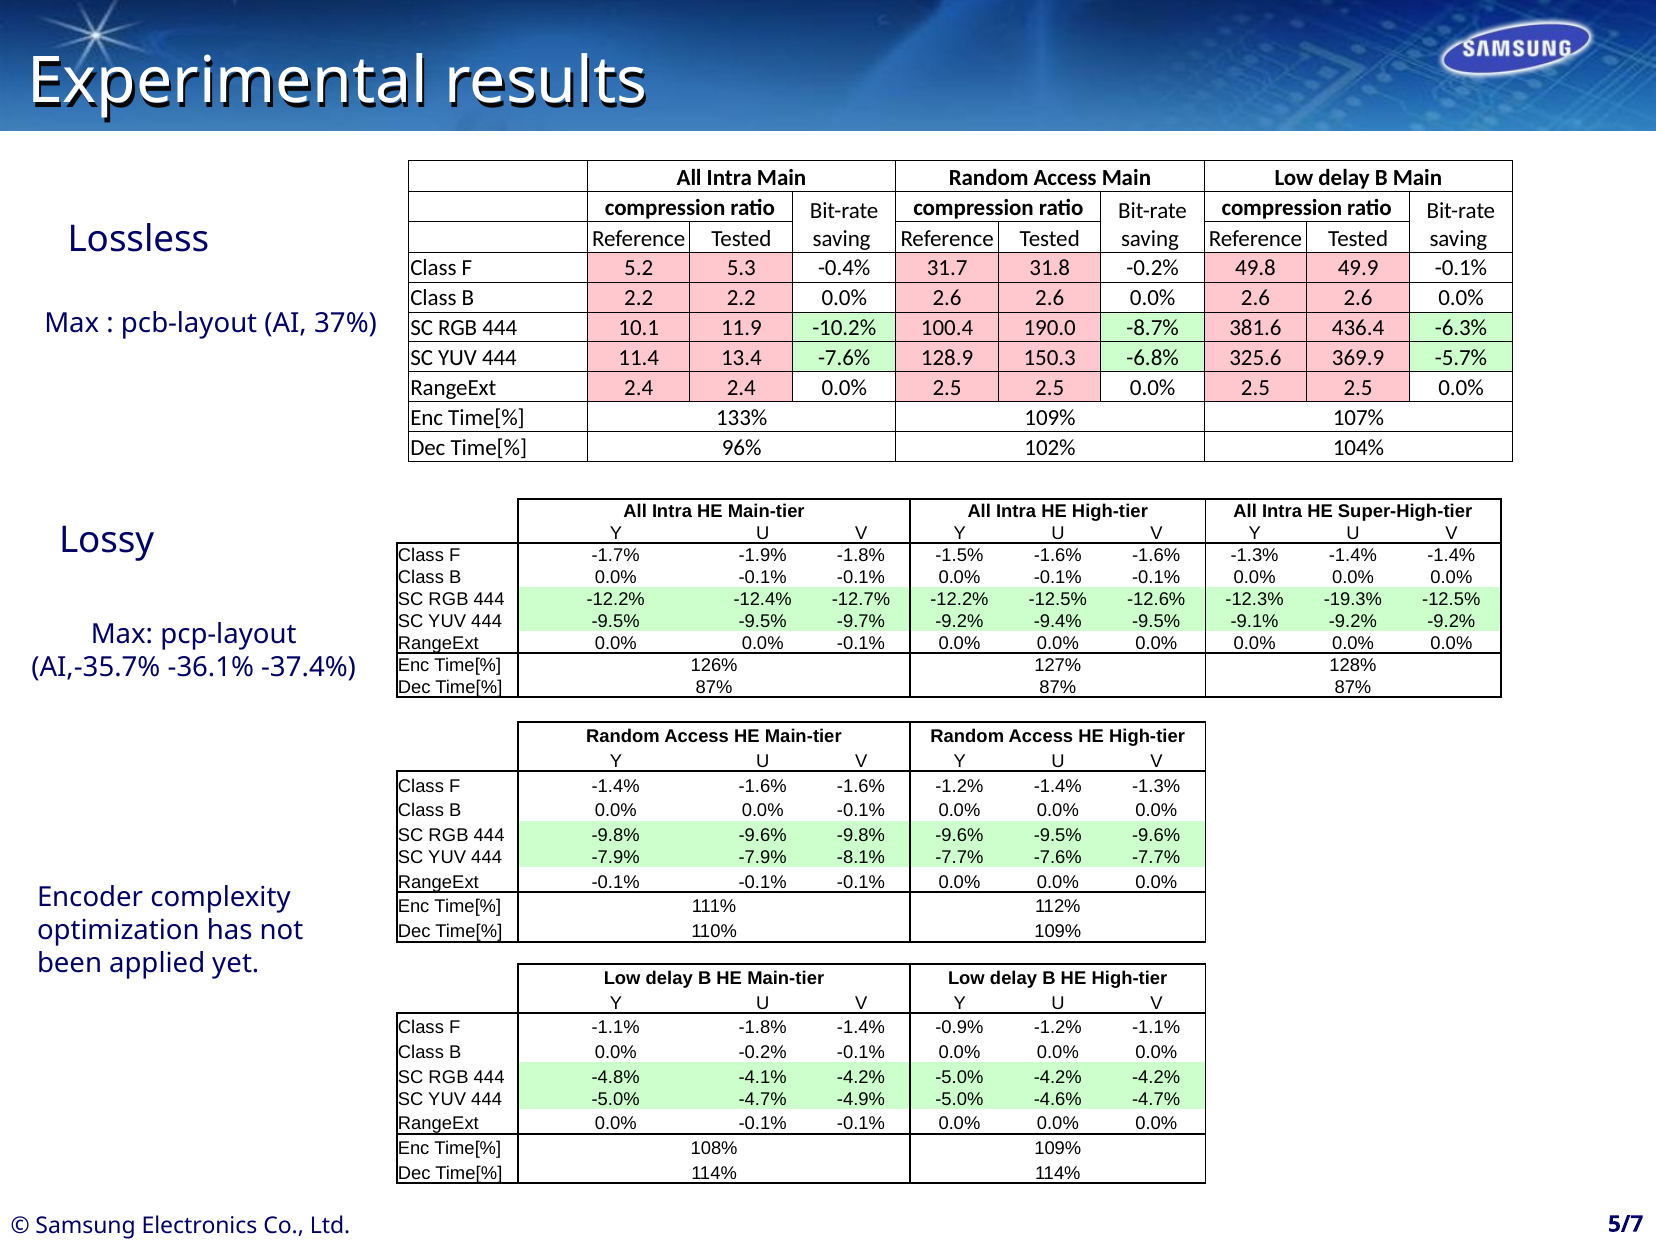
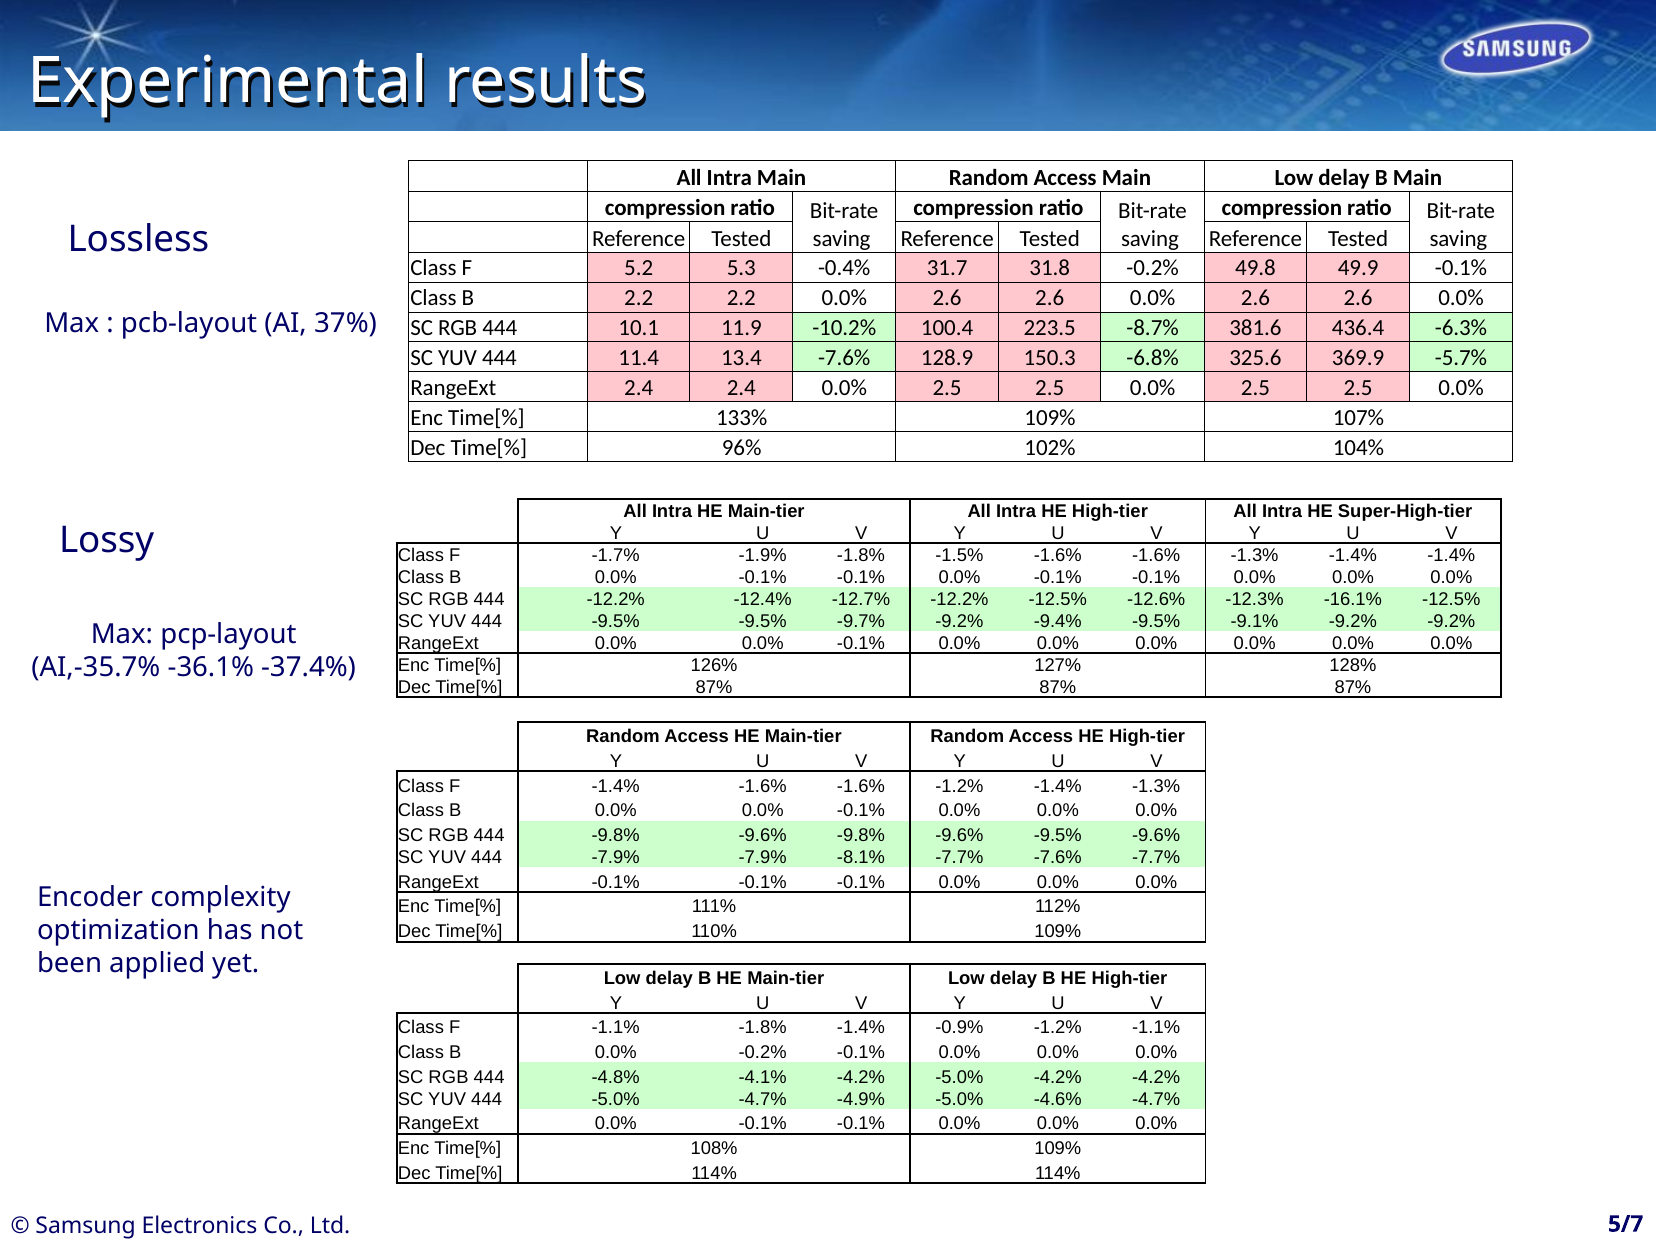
190.0: 190.0 -> 223.5 (1050, 328)
-19.3%: -19.3% -> -16.1% (1353, 599)
